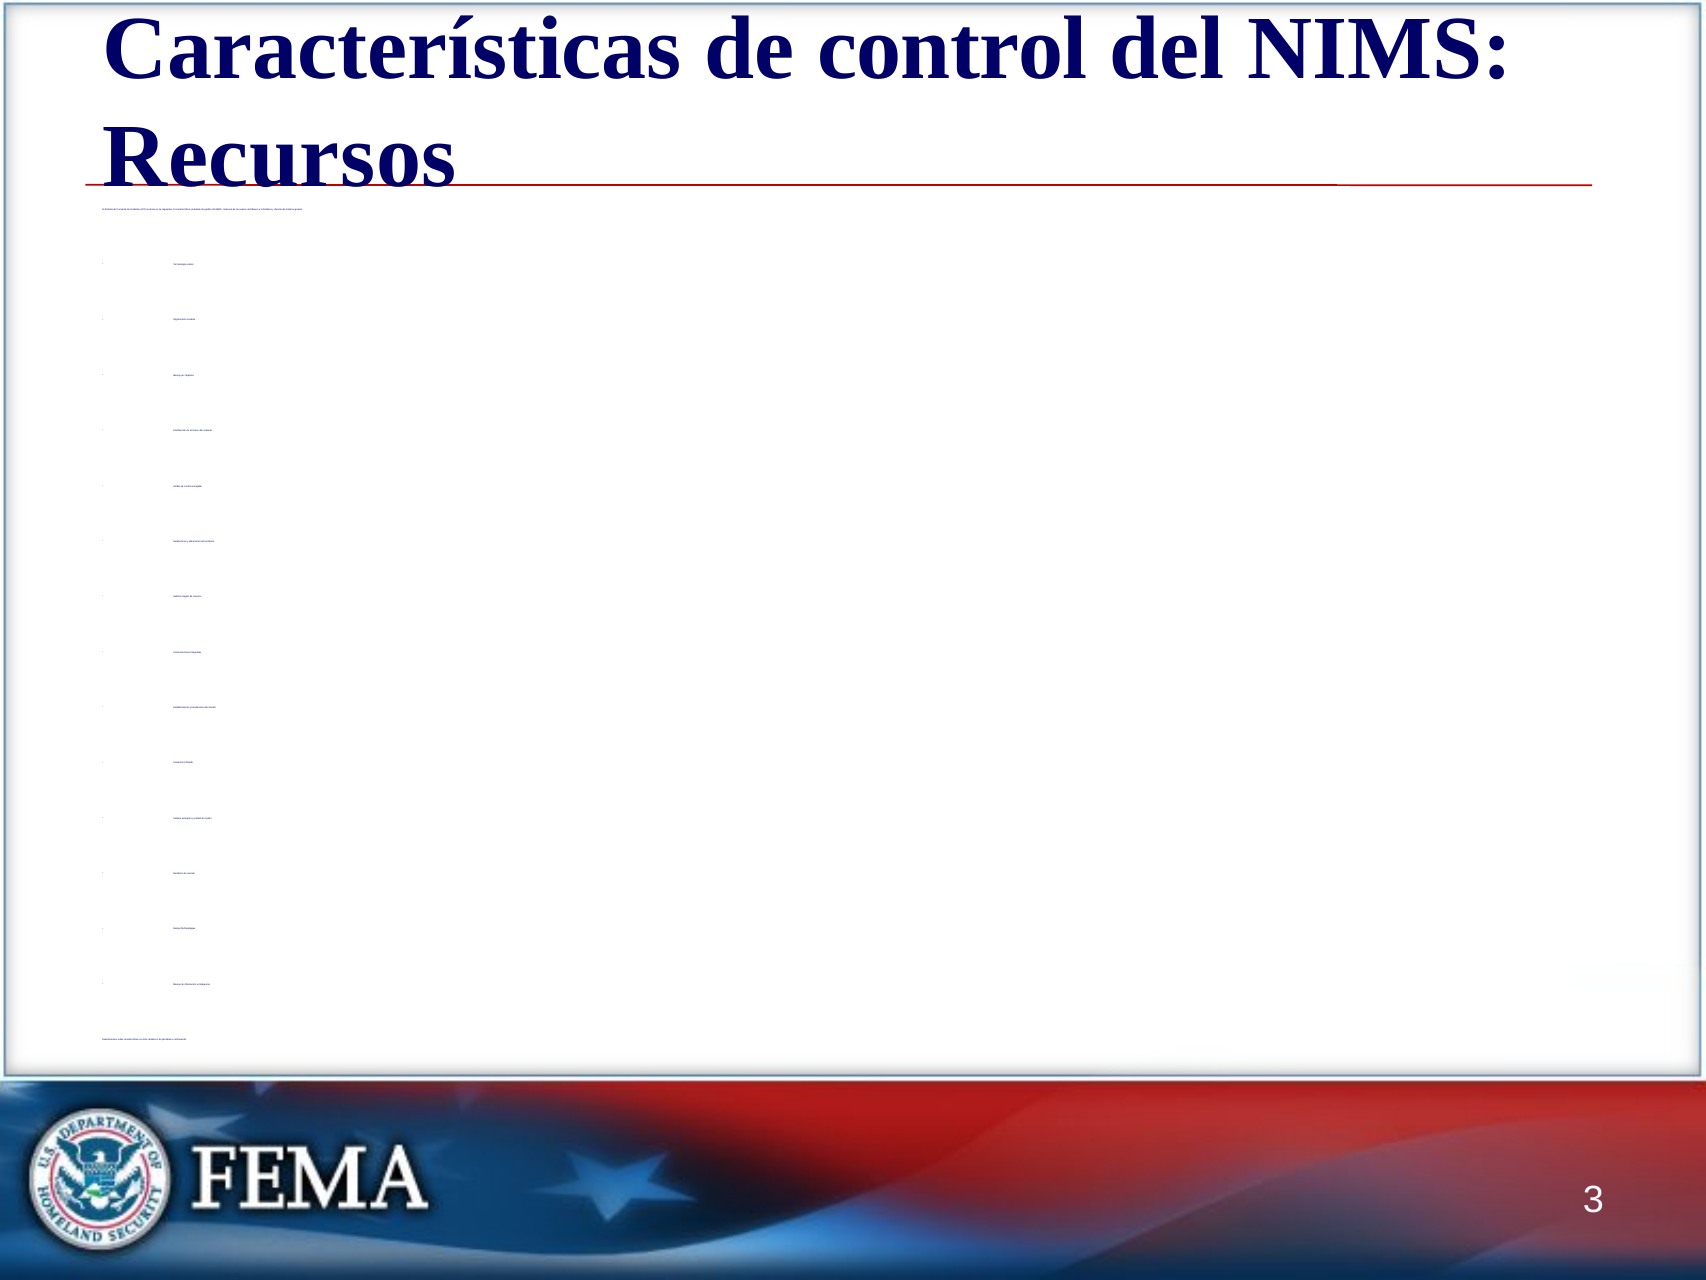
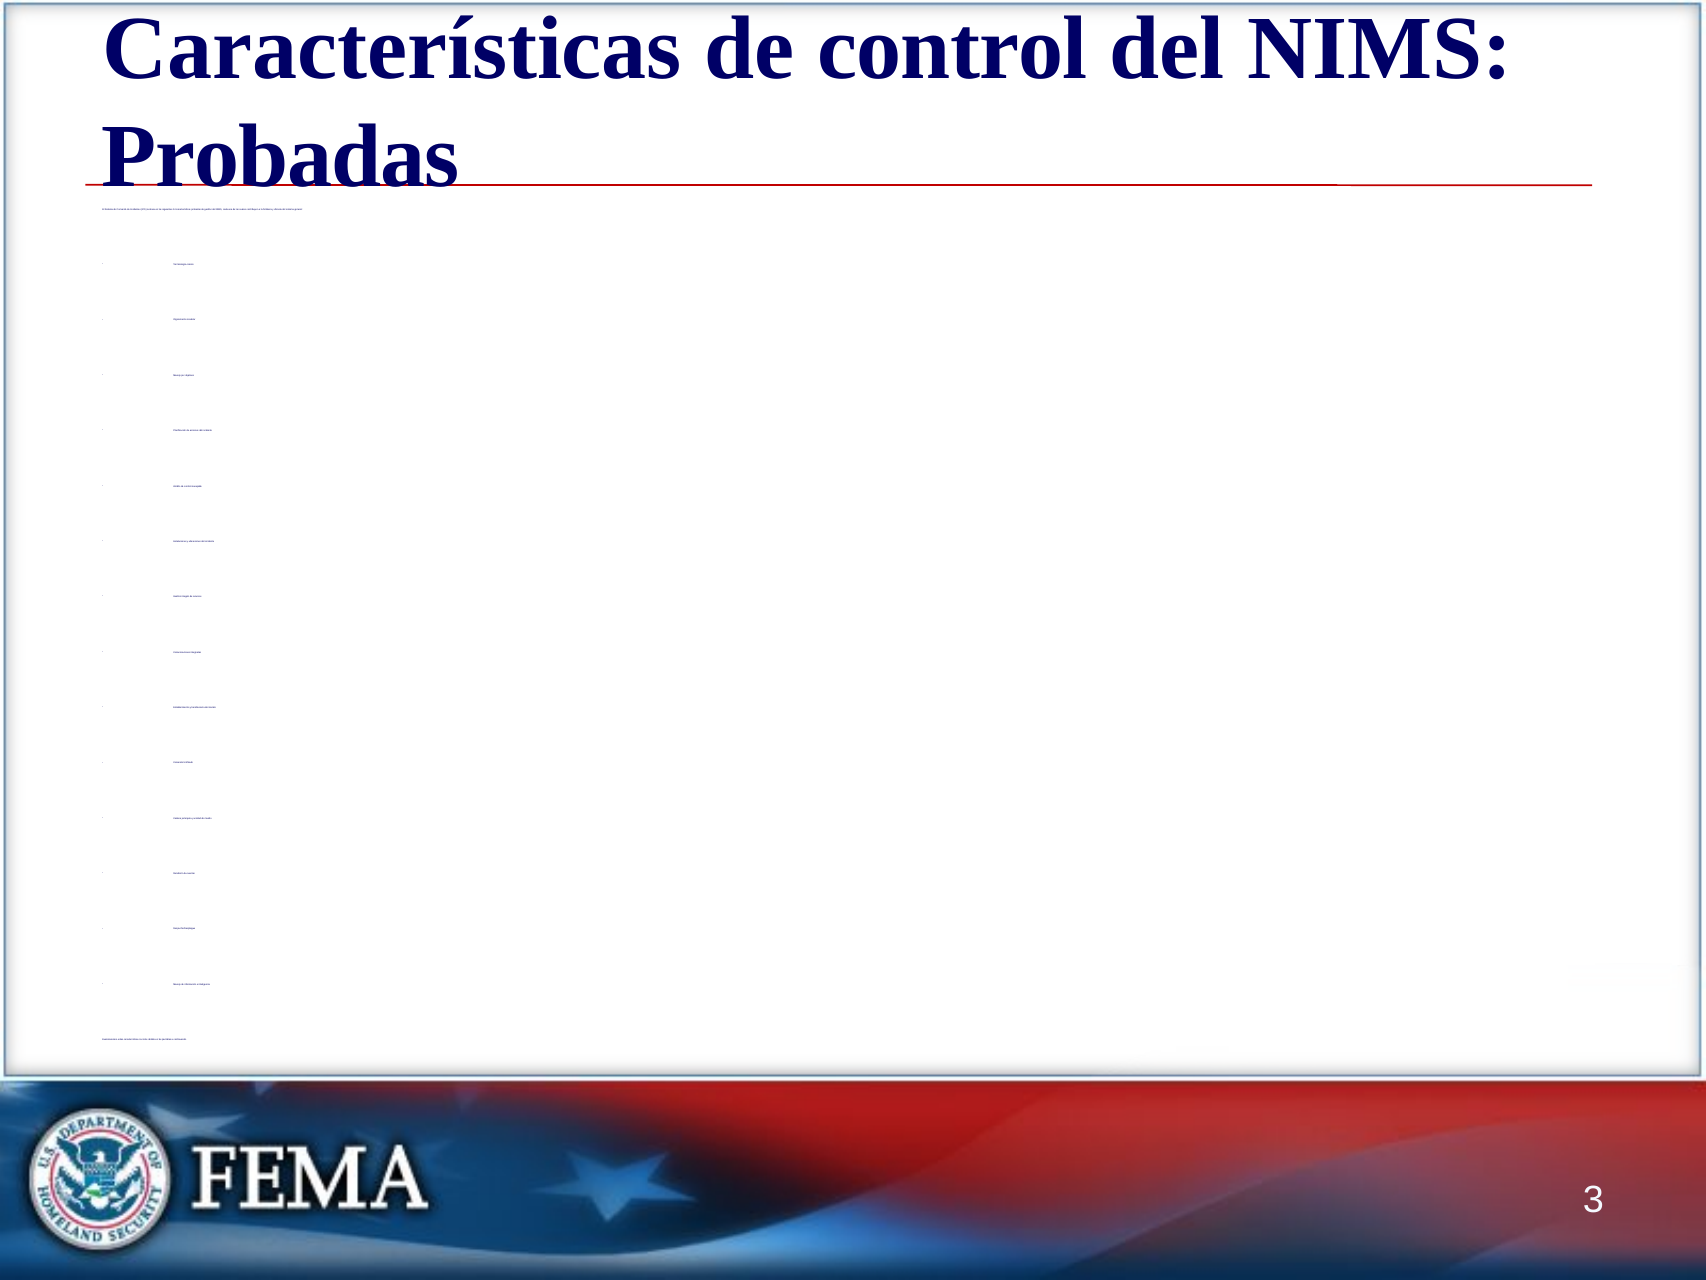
Recursos: Recursos -> Probadas (280, 157)
